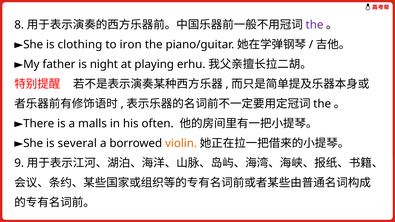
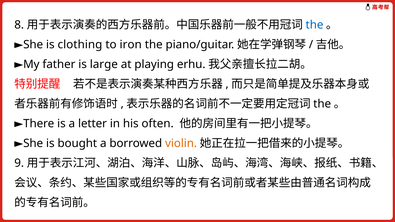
the colour: purple -> blue (315, 25)
night: night -> large (104, 64)
malls: malls -> letter (93, 124)
several: several -> bought (77, 143)
